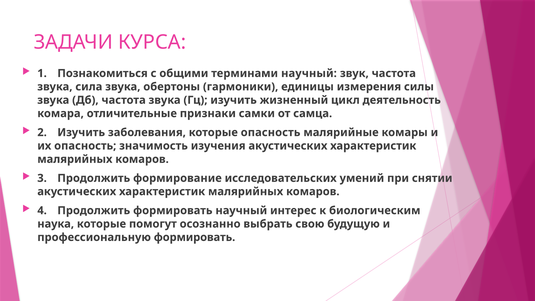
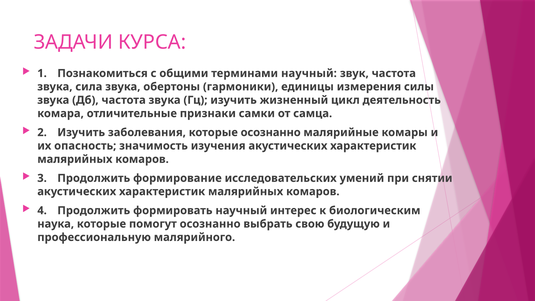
которые опасность: опасность -> осознанно (271, 132)
профессиональную формировать: формировать -> малярийного (194, 237)
